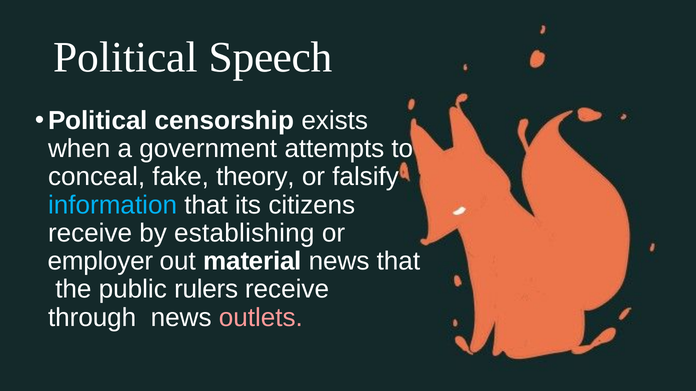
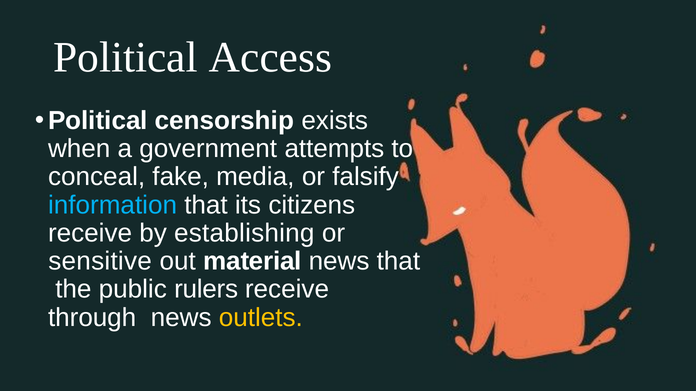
Speech: Speech -> Access (270, 58)
theory: theory -> media (255, 177)
employer: employer -> sensitive (100, 262)
outlets colour: pink -> yellow (261, 318)
